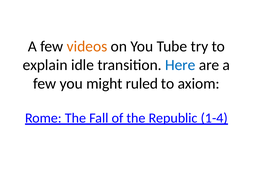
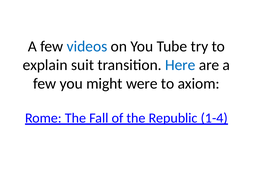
videos colour: orange -> blue (87, 46)
idle: idle -> suit (83, 65)
ruled: ruled -> were (142, 83)
